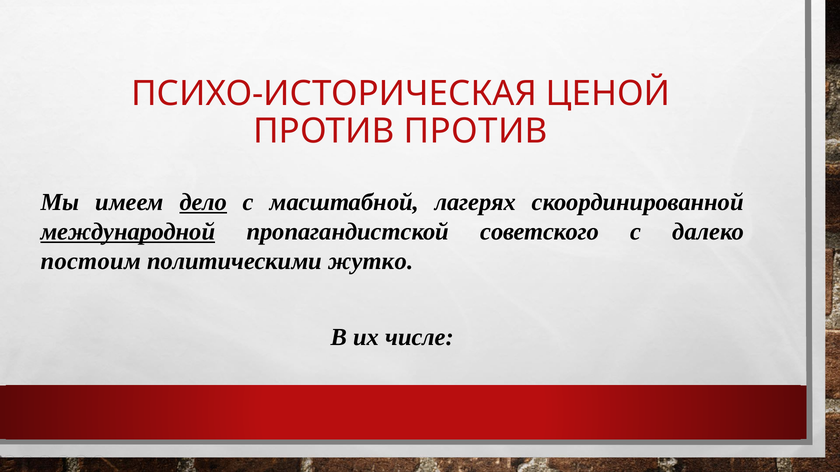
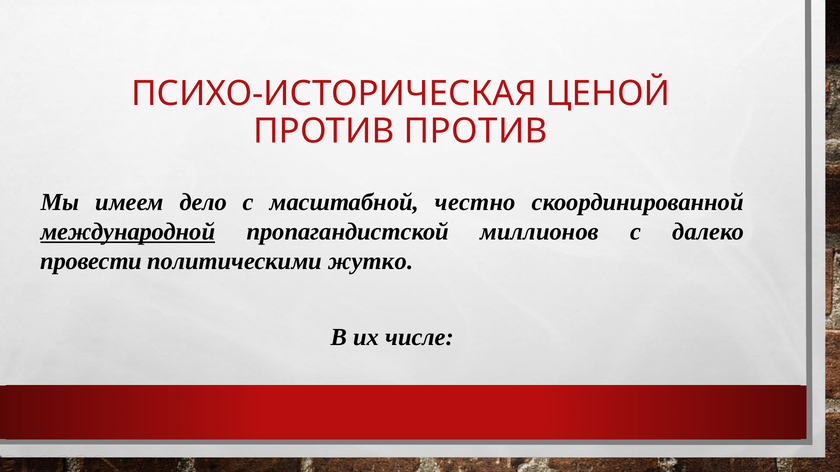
дело underline: present -> none (203, 203)
лагерях: лагерях -> честно (475, 203)
советского: советского -> миллионов (540, 232)
постоим: постоим -> провести (91, 261)
